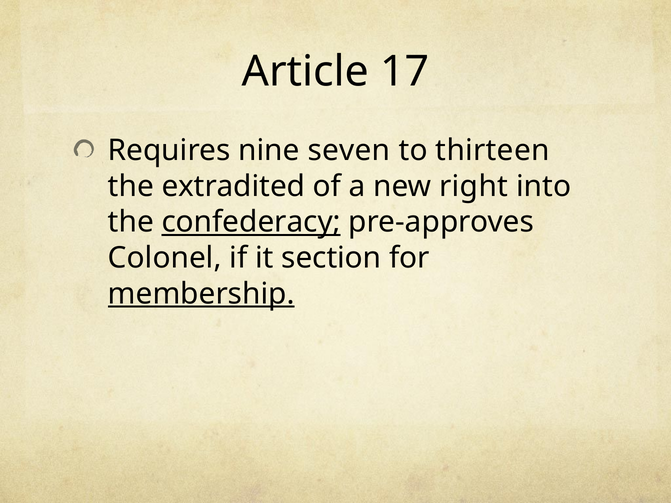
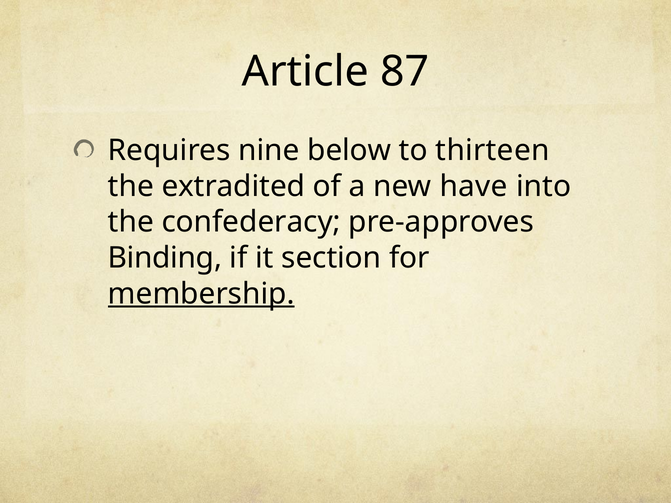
17: 17 -> 87 (405, 72)
seven: seven -> below (349, 151)
right: right -> have (474, 186)
confederacy underline: present -> none (251, 222)
Colonel: Colonel -> Binding (165, 258)
